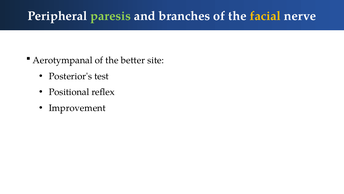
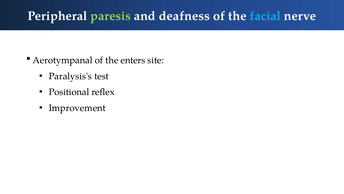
branches: branches -> deafness (184, 16)
facial colour: yellow -> light blue (265, 16)
better: better -> enters (133, 60)
Posterior's: Posterior's -> Paralysis's (70, 76)
